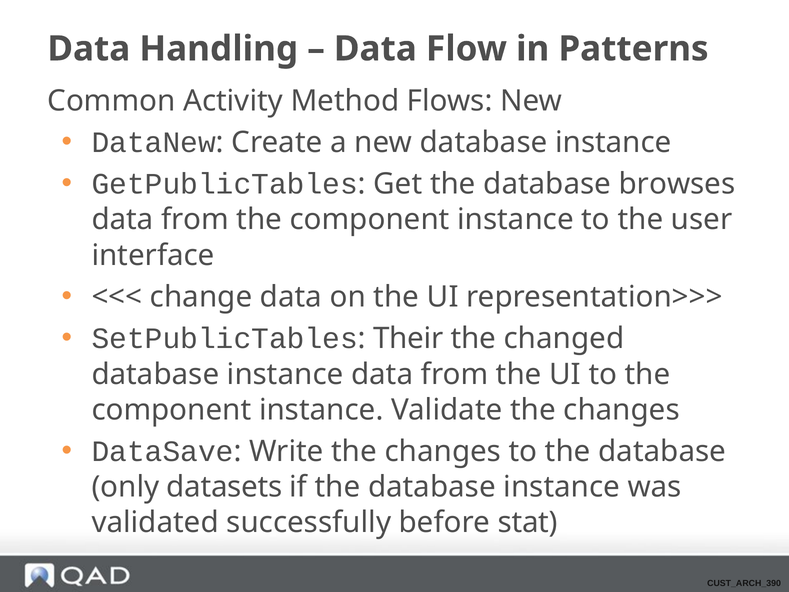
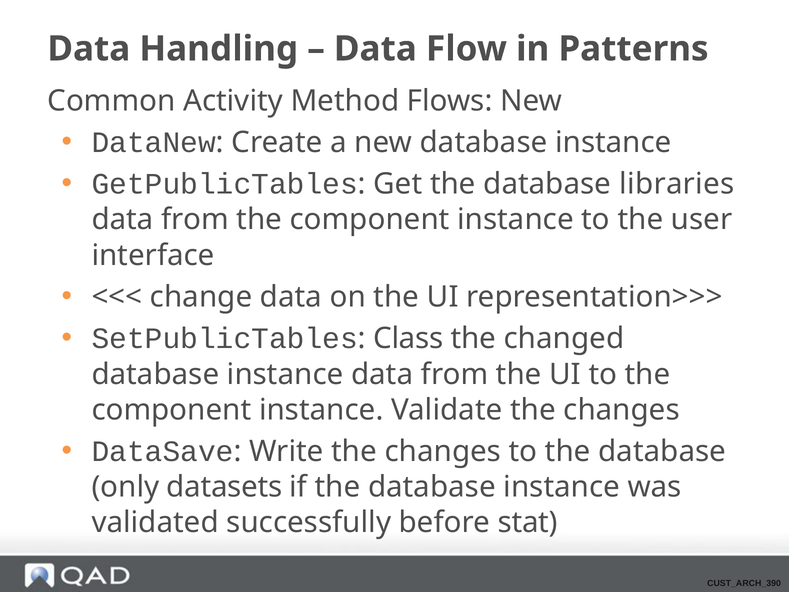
browses: browses -> libraries (677, 184)
Their: Their -> Class (408, 339)
